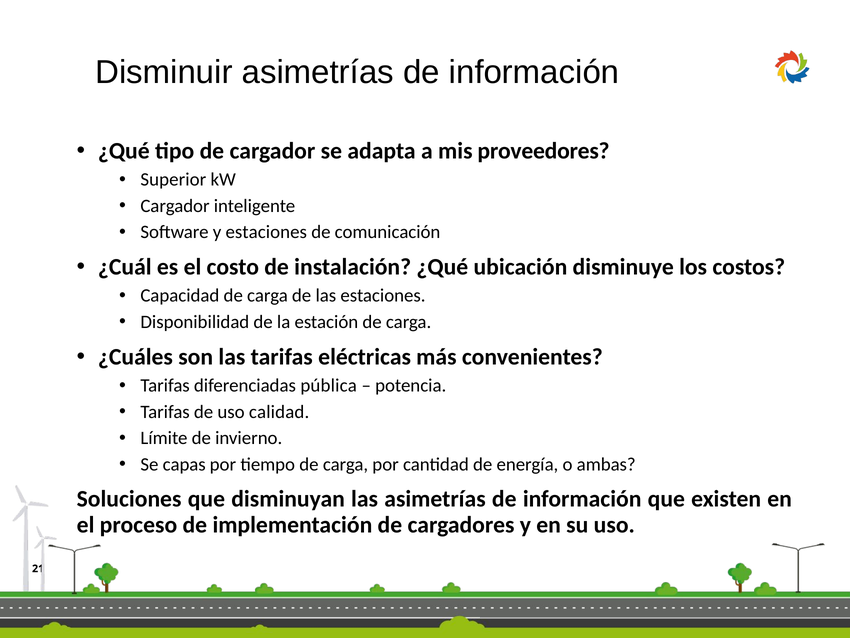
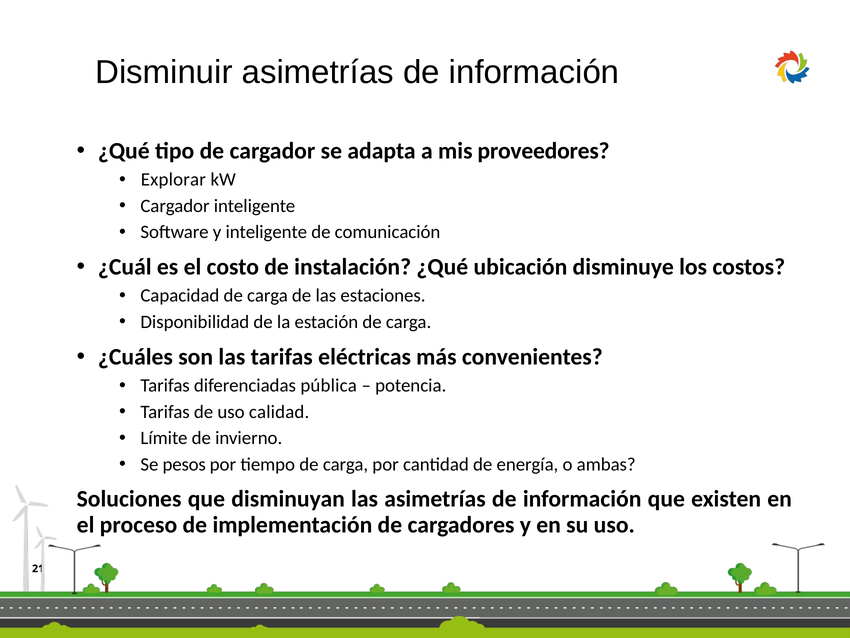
Superior: Superior -> Explorar (173, 179)
y estaciones: estaciones -> inteligente (266, 232)
capas: capas -> pesos (184, 464)
